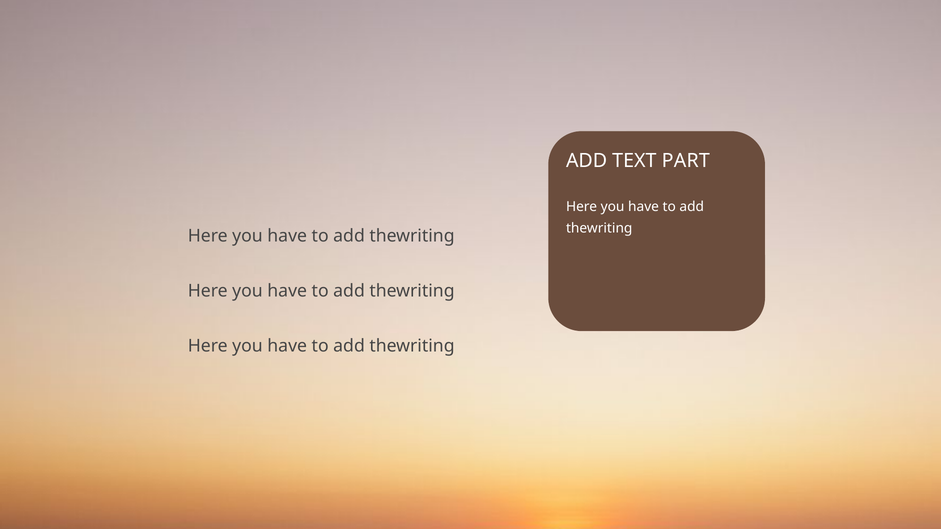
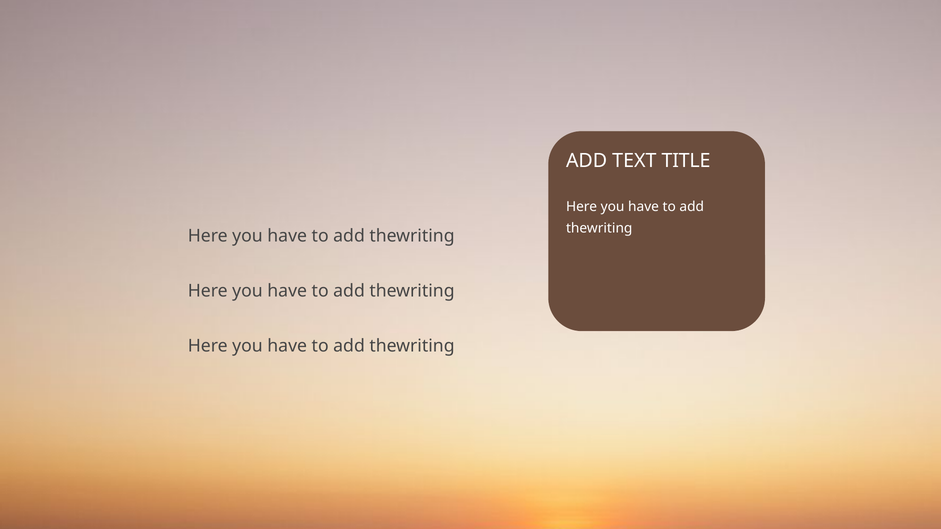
PART: PART -> TITLE (686, 161)
